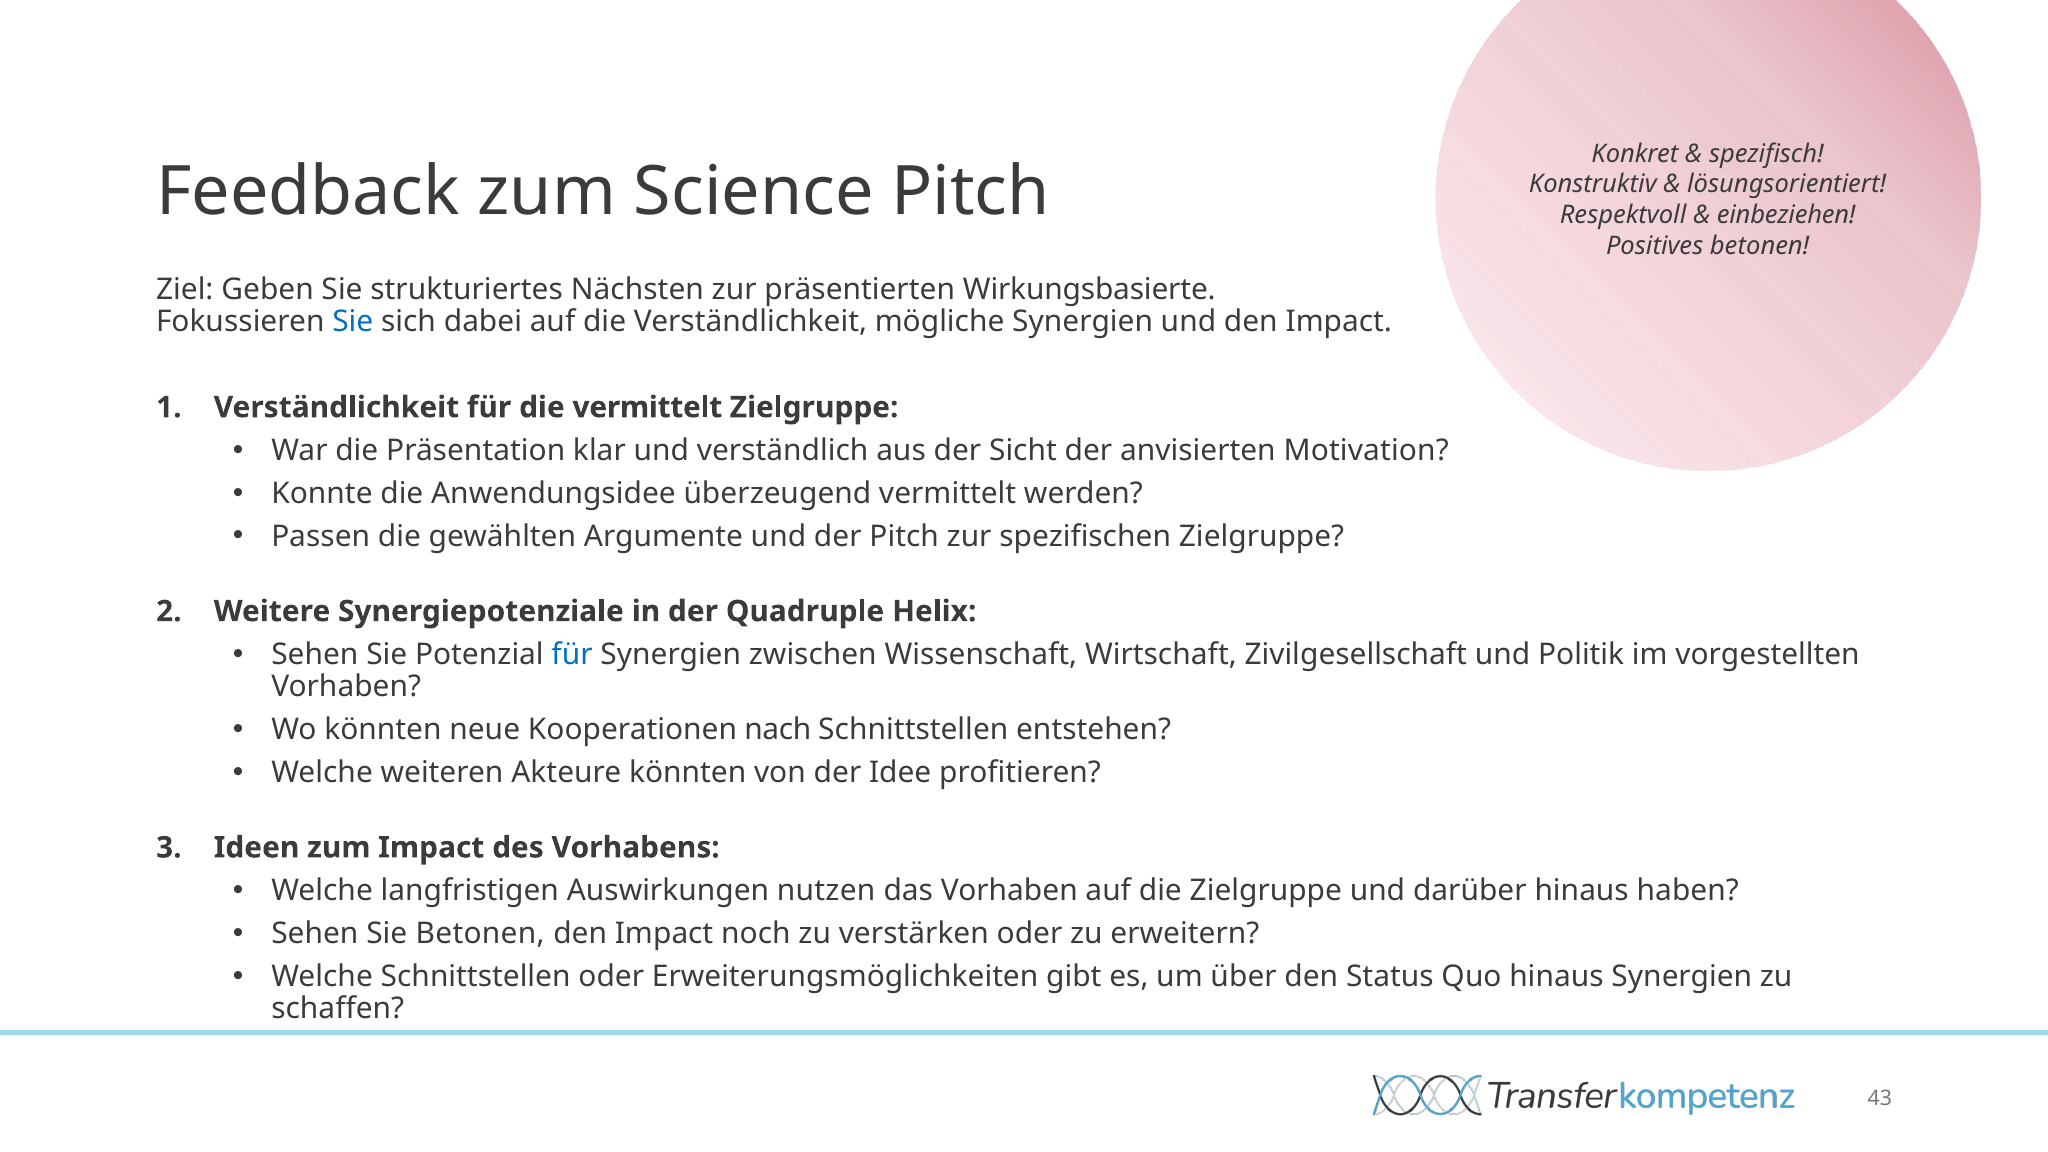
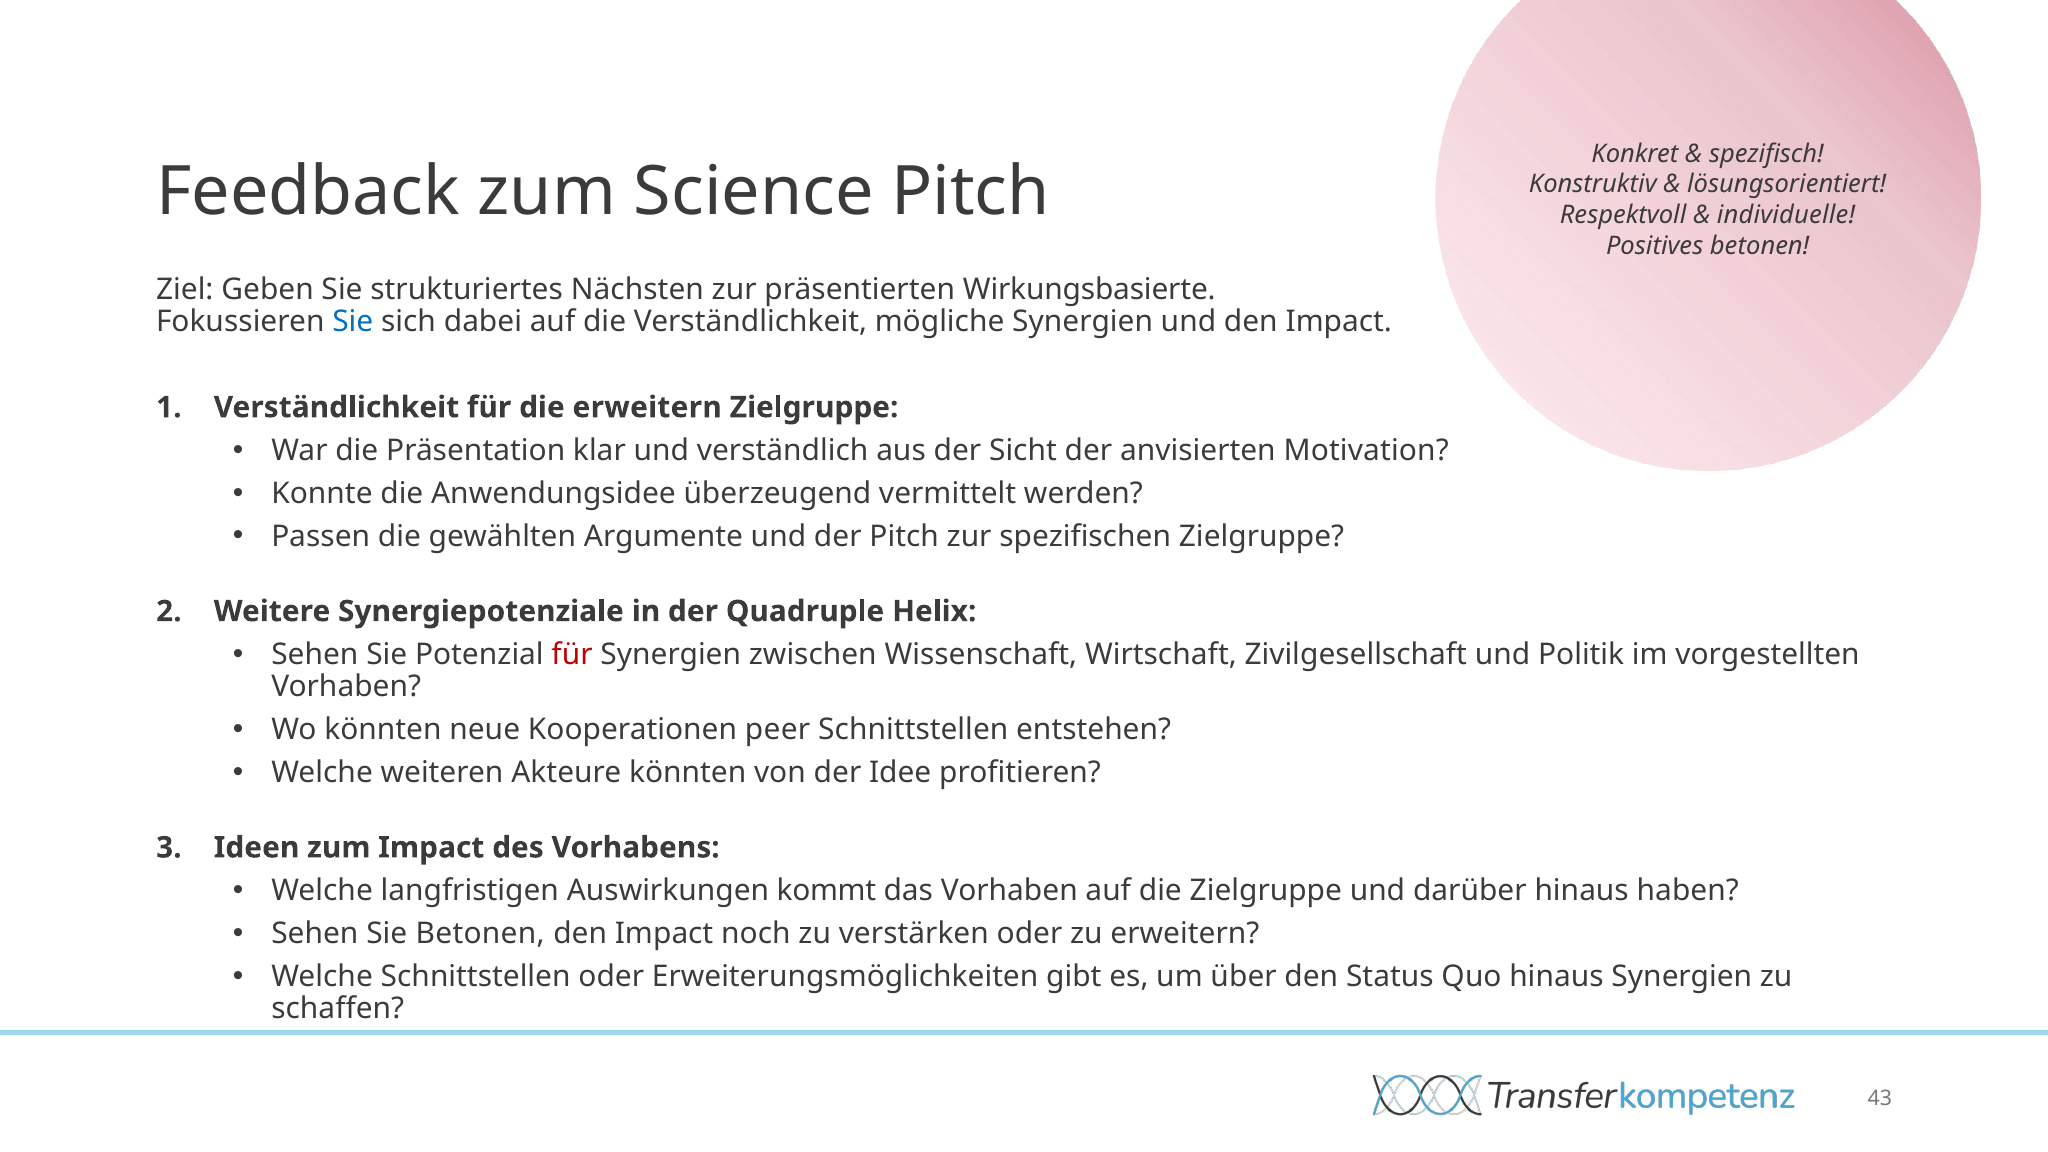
einbeziehen: einbeziehen -> individuelle (1786, 215)
die vermittelt: vermittelt -> erweitern (647, 407)
für colour: blue -> red (572, 654)
nach: nach -> peer (778, 730)
nutzen: nutzen -> kommt (826, 891)
